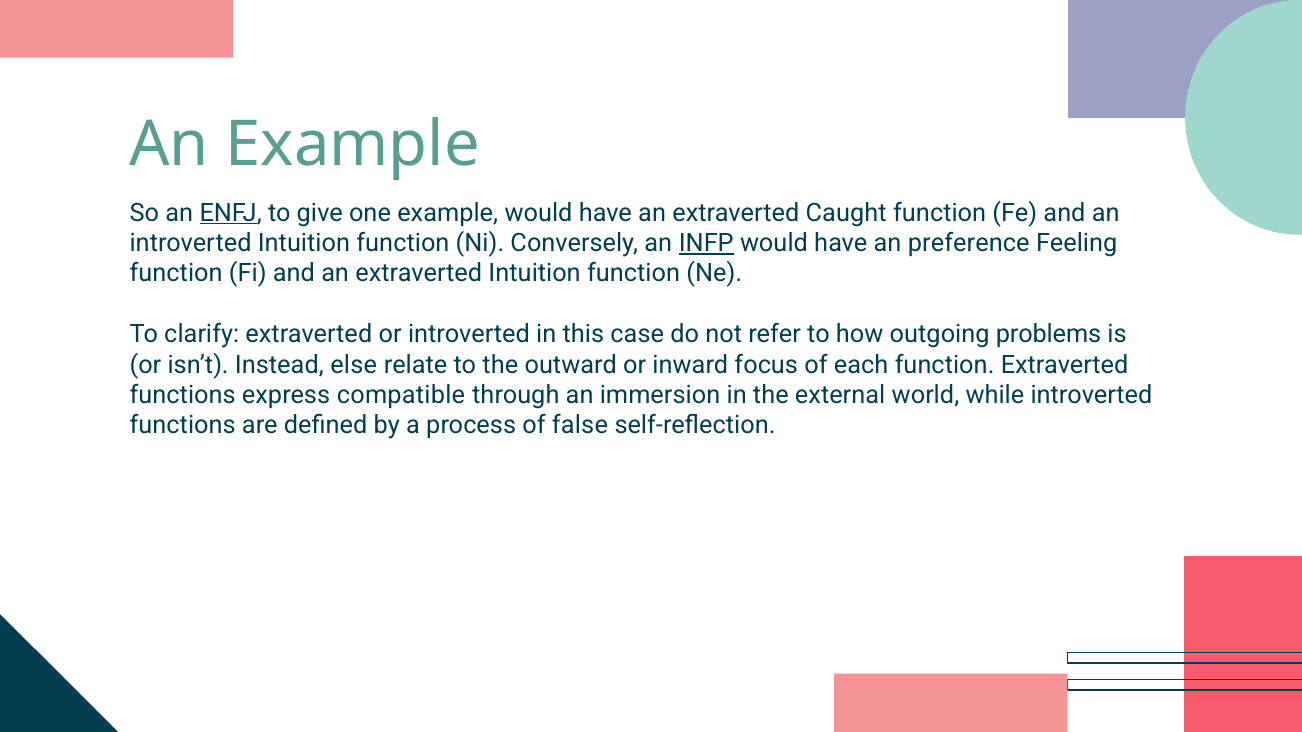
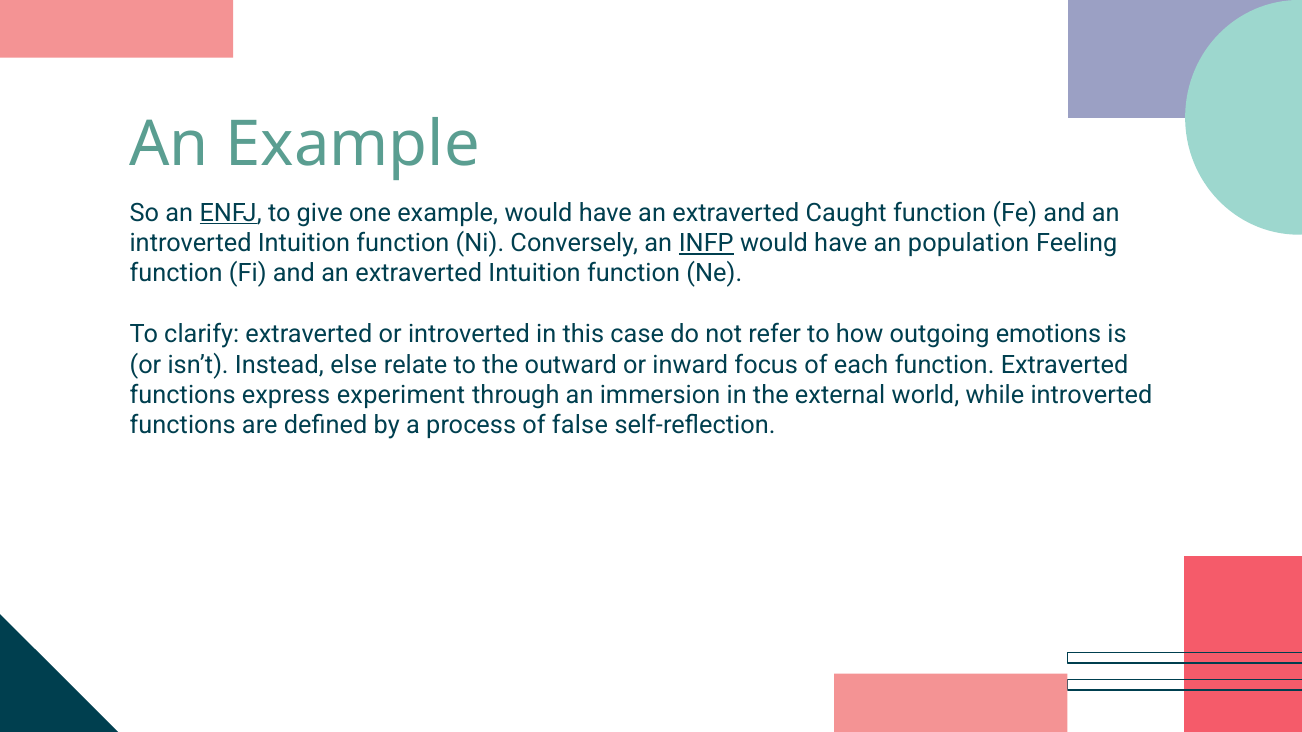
preference: preference -> population (969, 243)
problems: problems -> emotions (1048, 335)
compatible: compatible -> experiment (401, 395)
